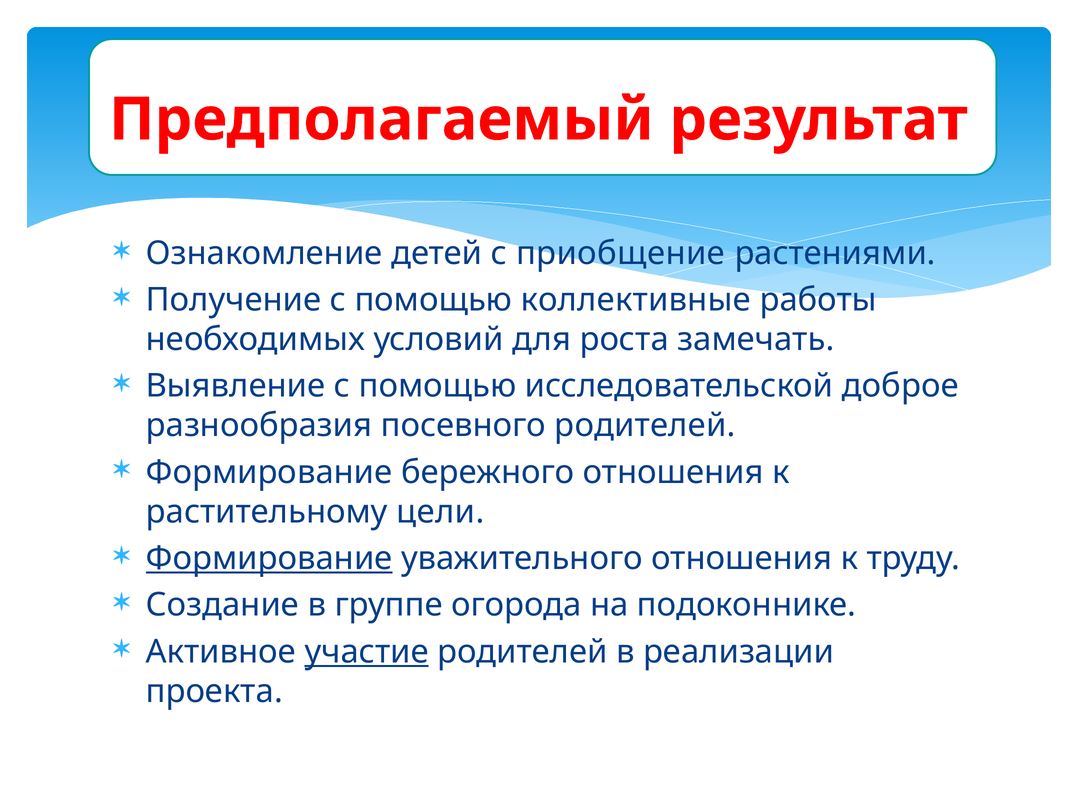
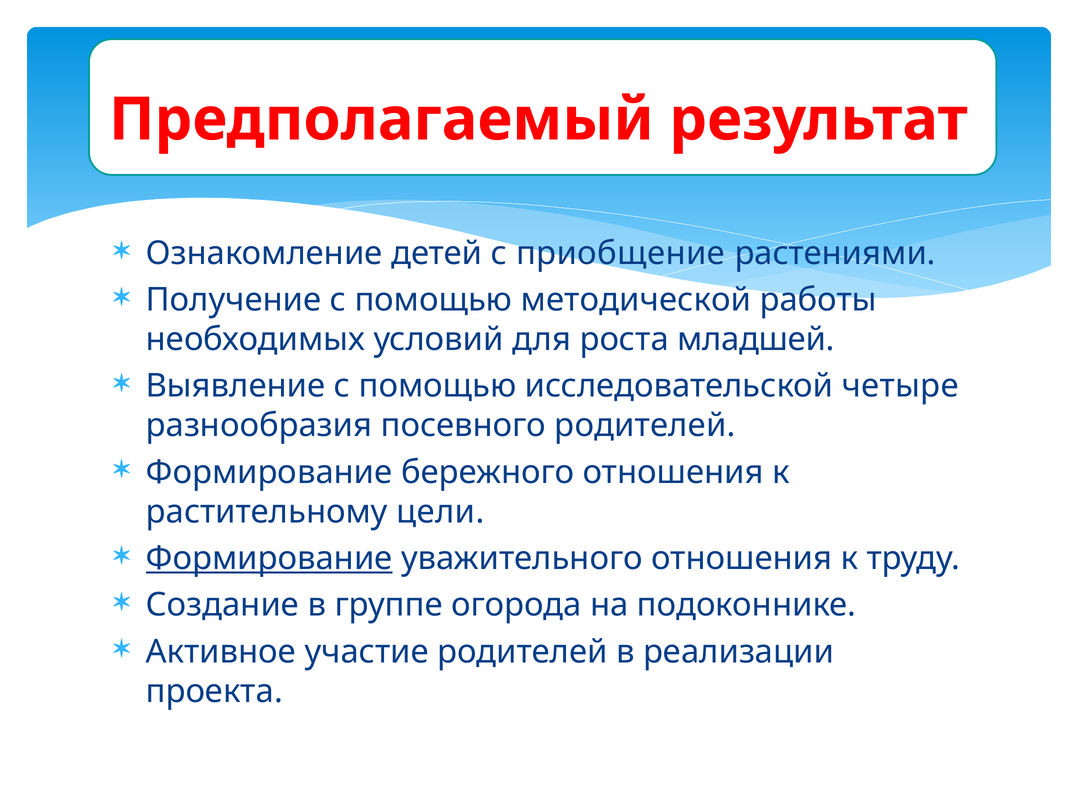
коллективные: коллективные -> методической (636, 300)
замечать: замечать -> младшей (756, 339)
доброе: доброе -> четыре (900, 386)
участие underline: present -> none (367, 651)
